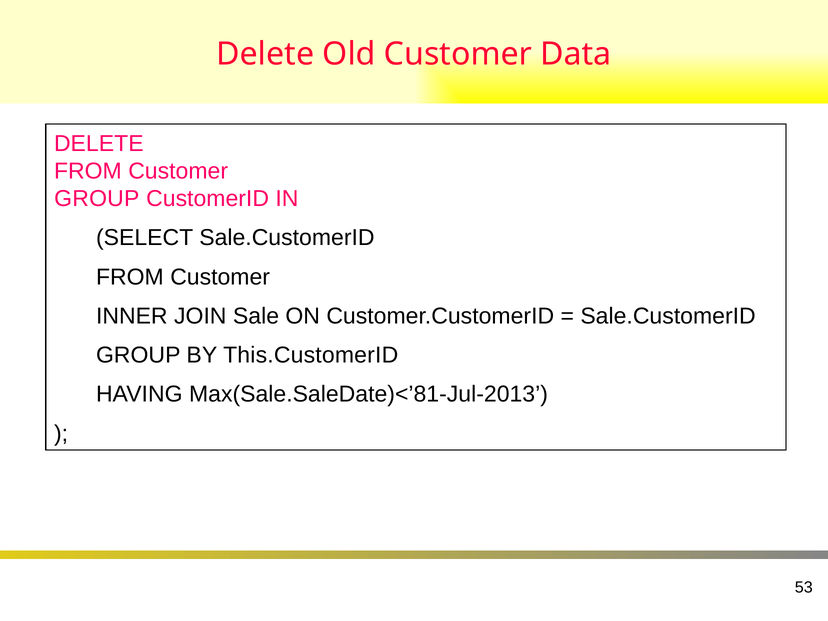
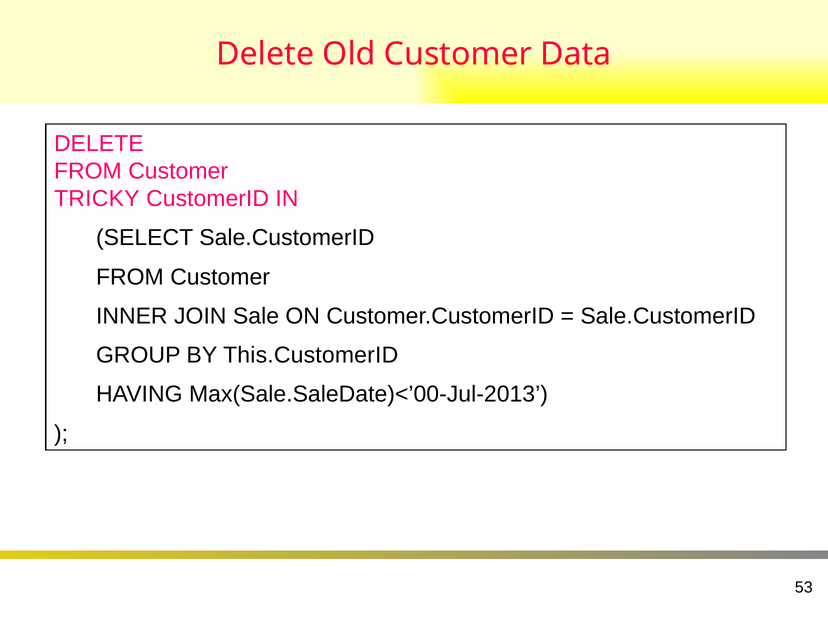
GROUP: GROUP -> TRICKY (97, 199)
Max(Sale.SaleDate)<’81-Jul-2013: Max(Sale.SaleDate)<’81-Jul-2013 -> Max(Sale.SaleDate)<’00-Jul-2013 (368, 394)
